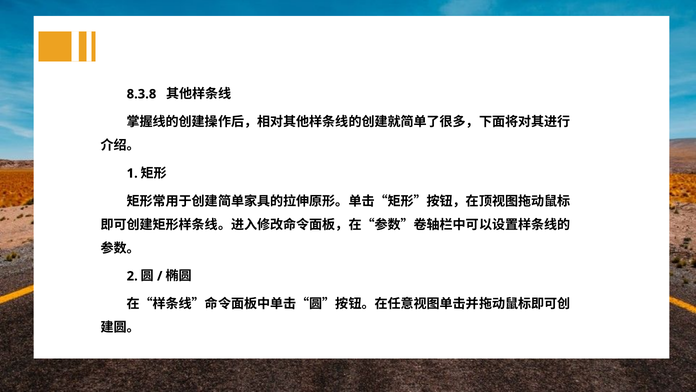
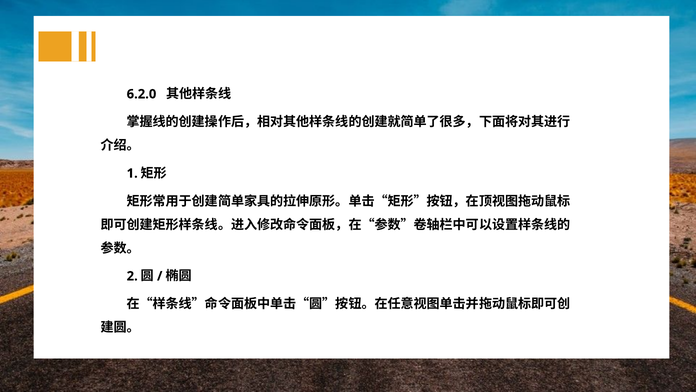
8.3.8: 8.3.8 -> 6.2.0 (141, 94)
